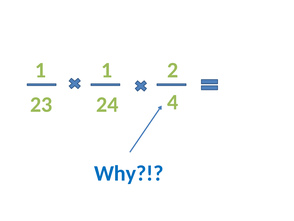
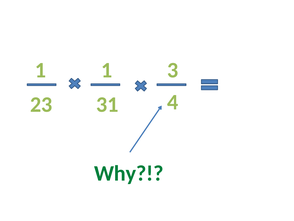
2: 2 -> 3 (173, 70)
24: 24 -> 31 (107, 104)
Why colour: blue -> green (129, 173)
